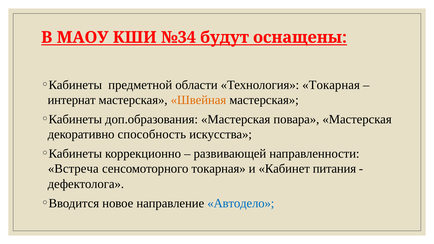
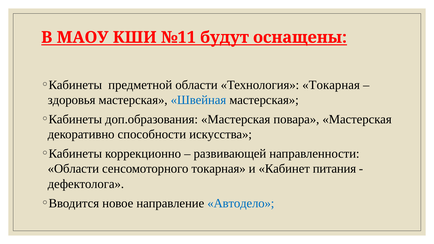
№34: №34 -> №11 (178, 37)
интернат: интернат -> здоровья (72, 100)
Швейная colour: orange -> blue (198, 100)
способность: способность -> способности (152, 135)
Встреча: Встреча -> Области (73, 169)
